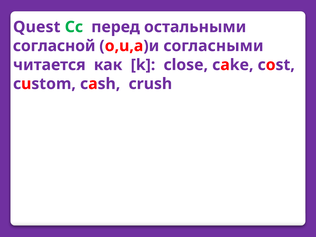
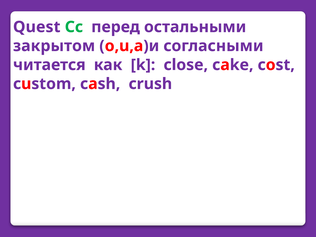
согласной: согласной -> закрытом (54, 46)
